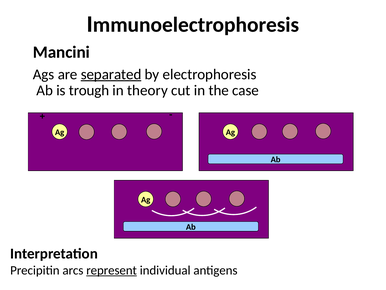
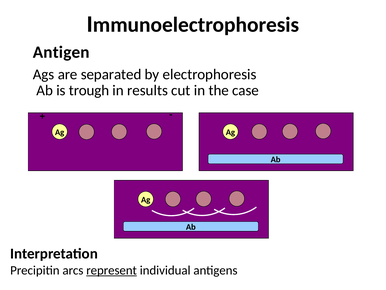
Mancini: Mancini -> Antigen (61, 52)
separated underline: present -> none (111, 74)
theory: theory -> results (148, 90)
